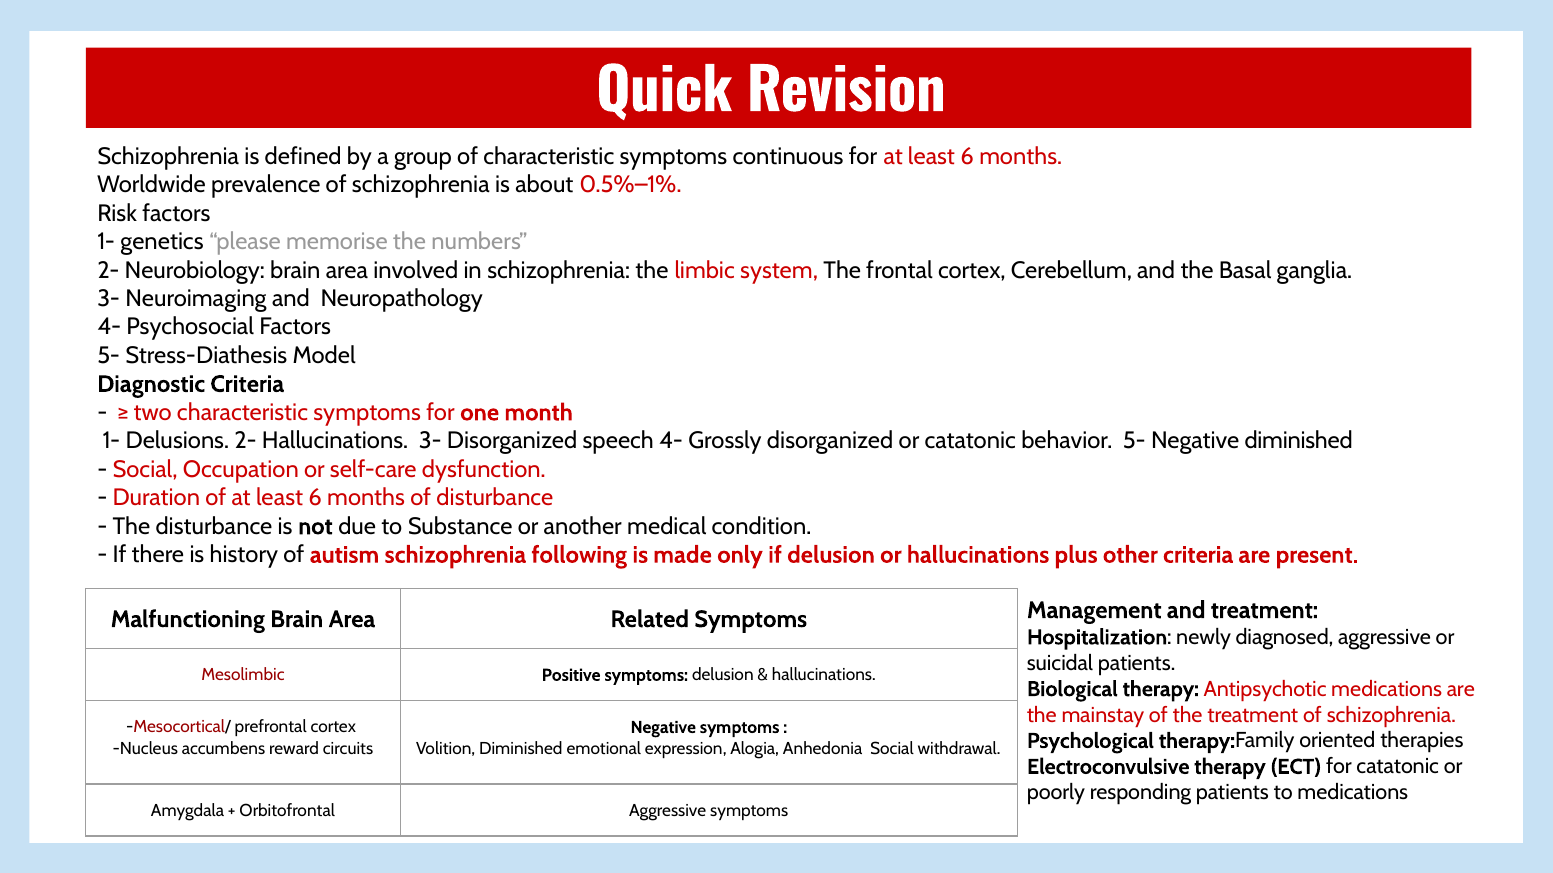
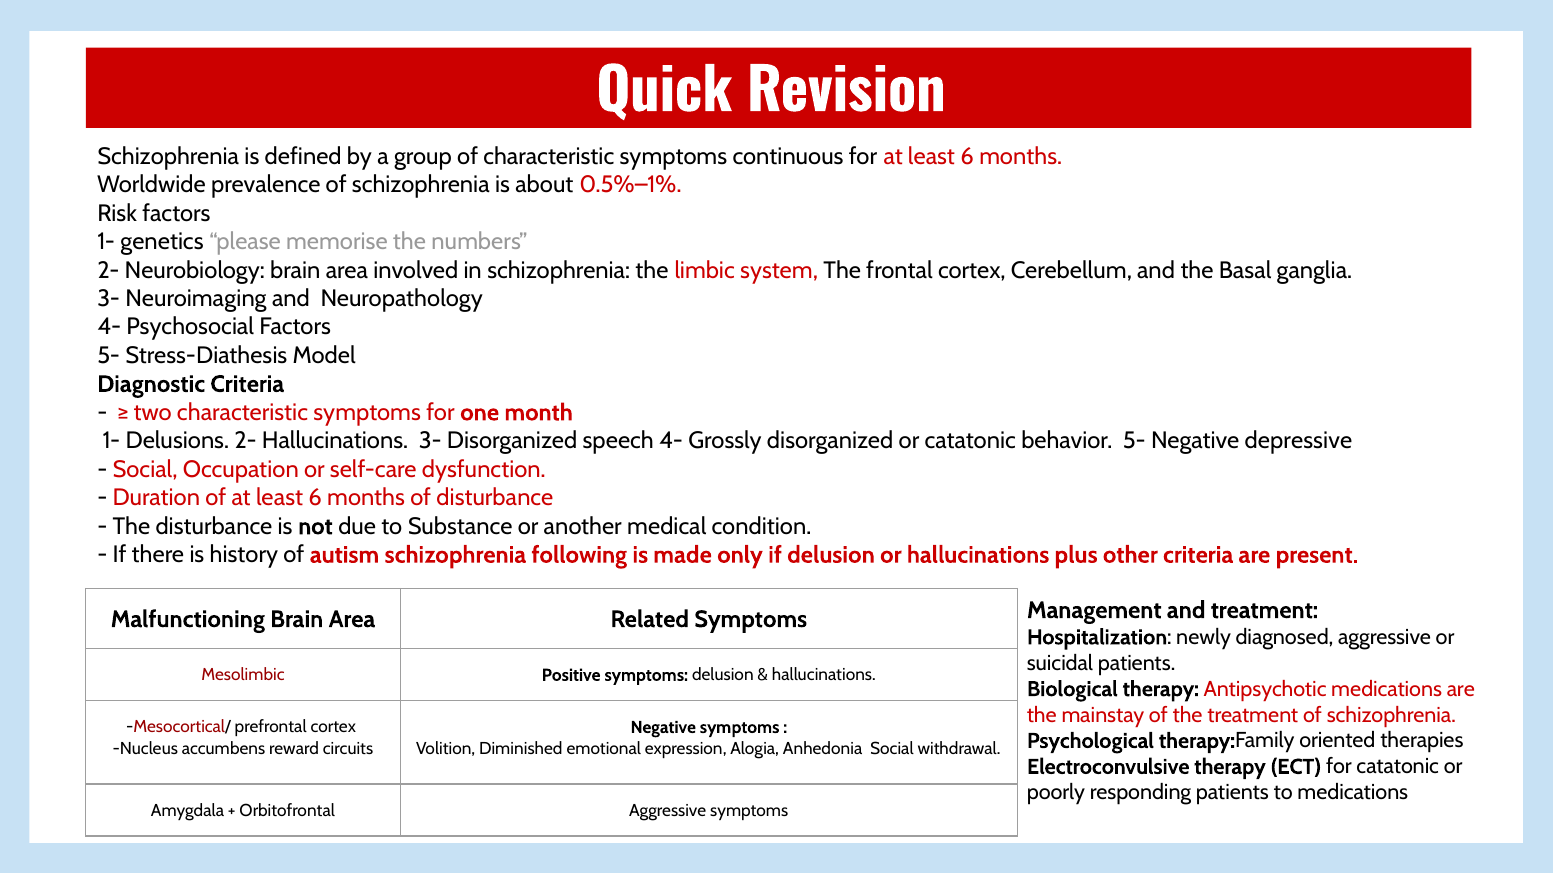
Negative diminished: diminished -> depressive (1298, 441)
